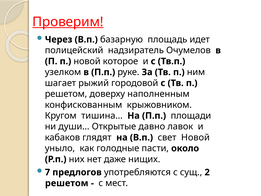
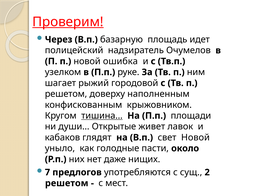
которое: которое -> ошибка (120, 61)
тишина underline: none -> present (102, 116)
давно: давно -> живет (152, 126)
